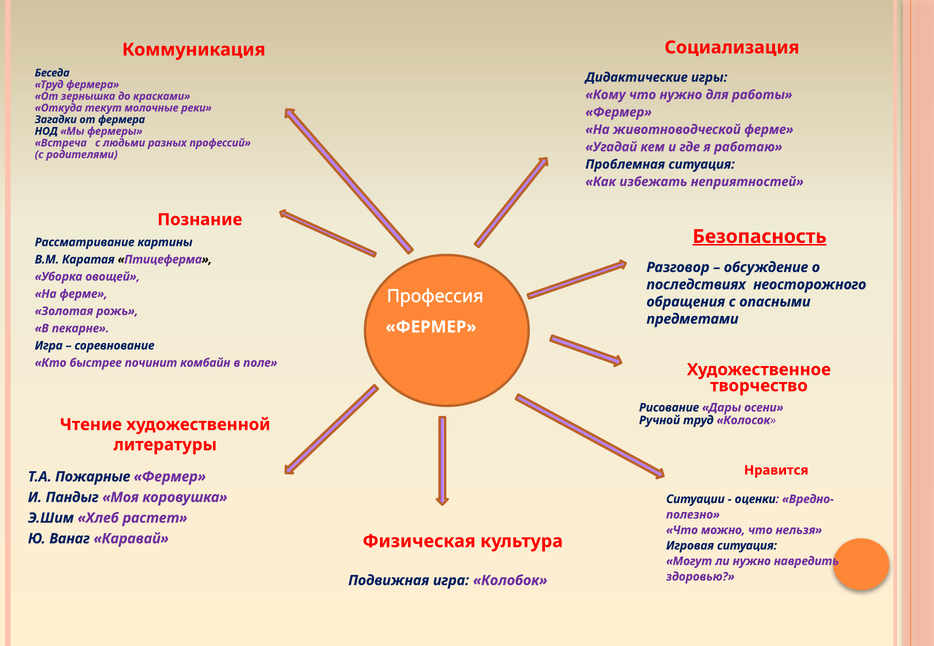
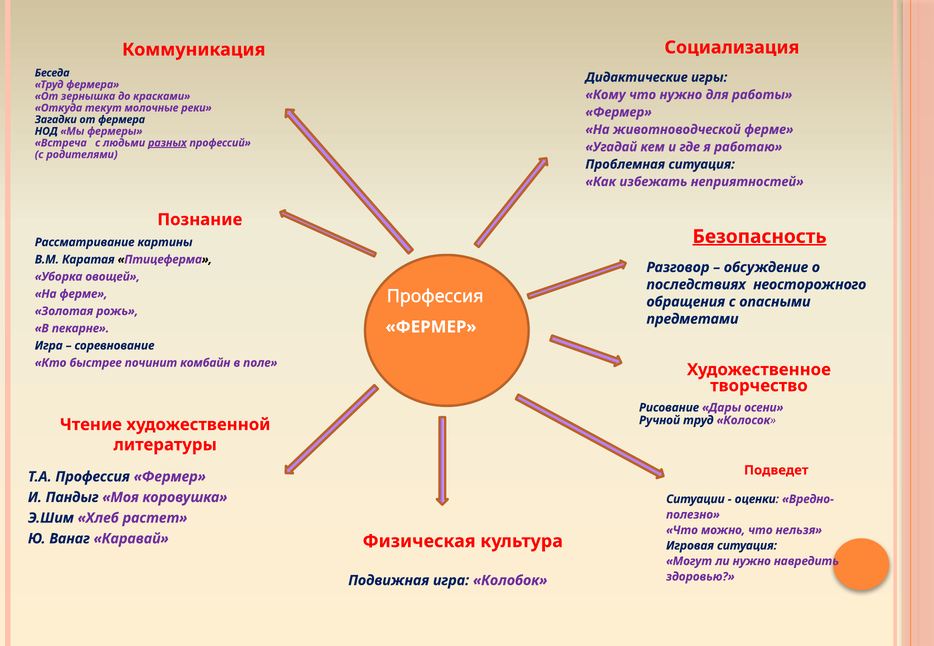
разных underline: none -> present (167, 143)
Нравится: Нравится -> Подведет (776, 471)
Т.А Пожарные: Пожарные -> Профессия (93, 477)
